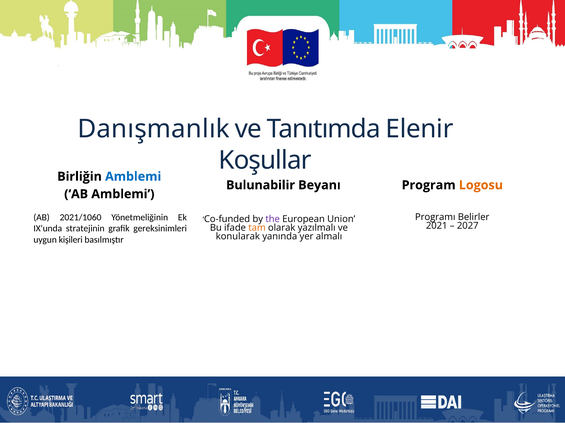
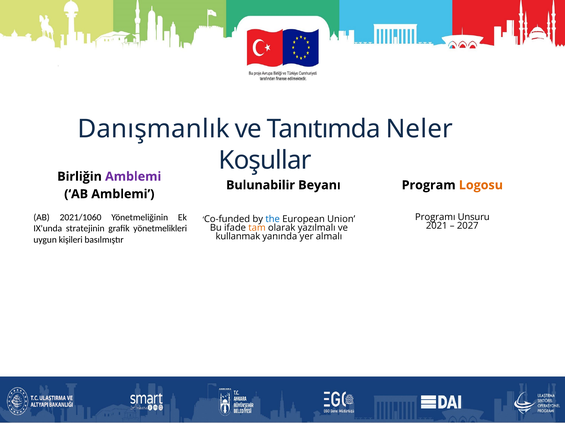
Elenir: Elenir -> Neler (419, 129)
Amblemi colour: blue -> purple (133, 177)
Belirler: Belirler -> Unsuru (474, 218)
the colour: purple -> blue (273, 220)
gereksinimleri: gereksinimleri -> yönetmelikleri (160, 229)
konularak: konularak -> kullanmak (238, 237)
